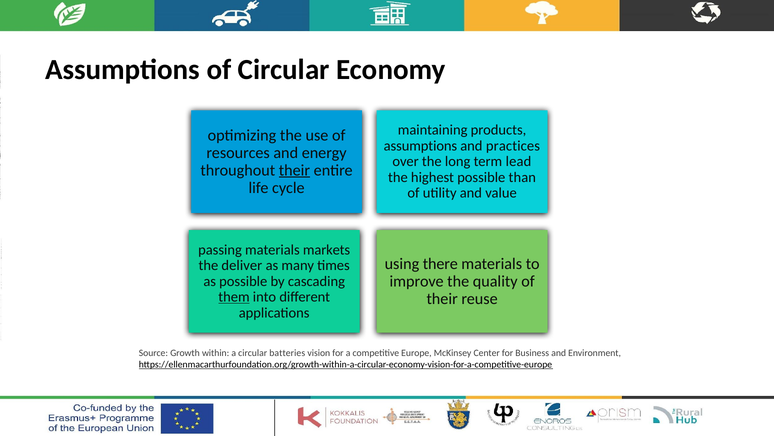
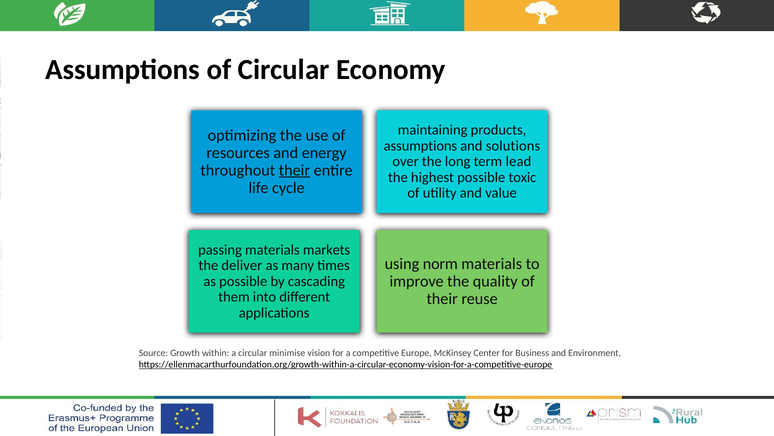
practices: practices -> solutions (513, 146)
than: than -> toxic (522, 177)
there: there -> norm (440, 263)
them underline: present -> none (234, 297)
batteries: batteries -> minimise (287, 352)
